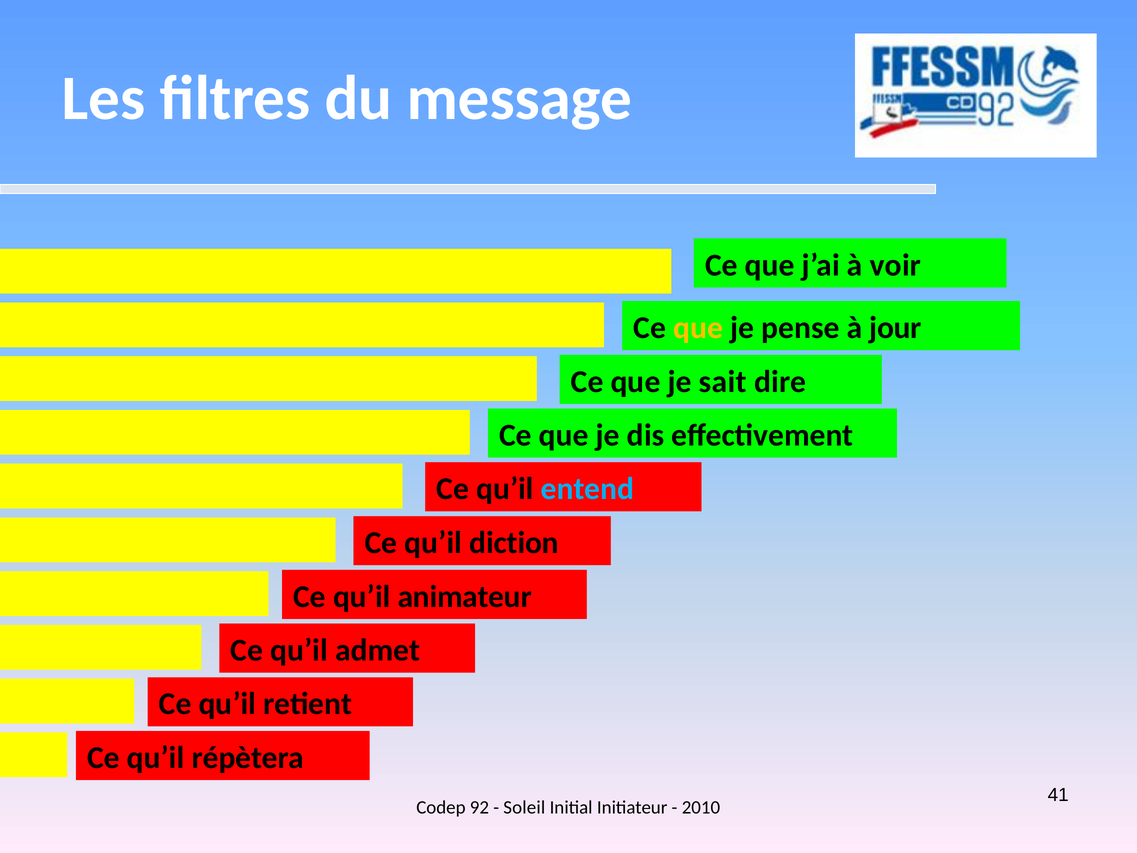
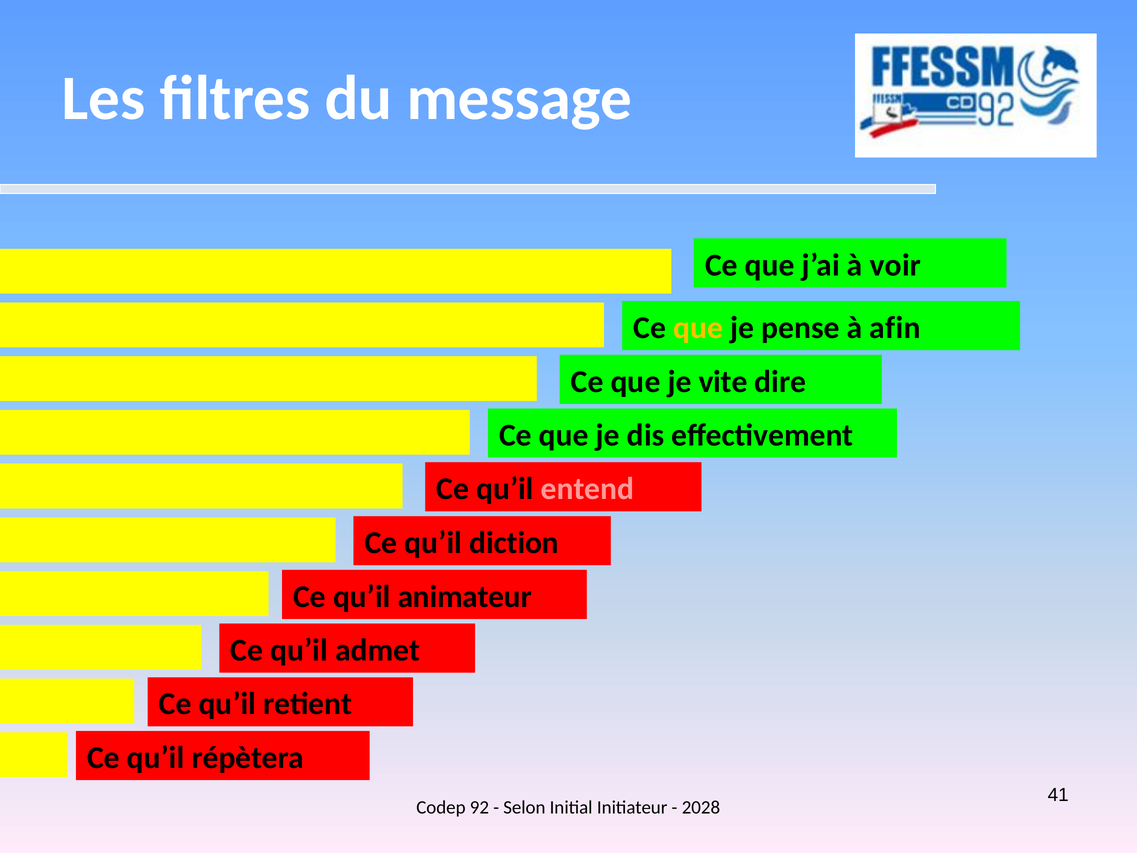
jour: jour -> afin (895, 328)
sait: sait -> vite (723, 381)
entend colour: light blue -> pink (587, 489)
Soleil: Soleil -> Selon (524, 807)
2010: 2010 -> 2028 (701, 807)
